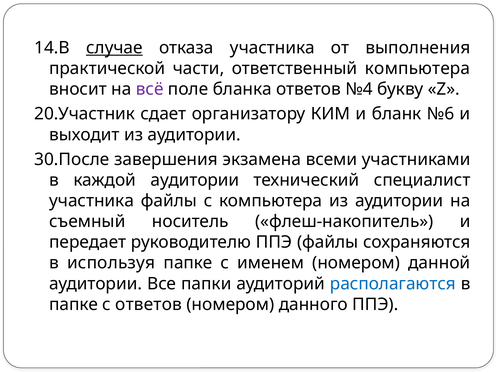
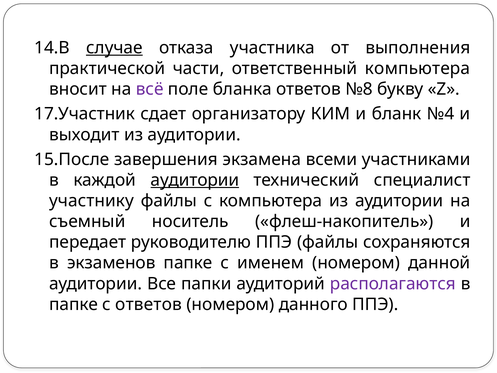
№4: №4 -> №8 (359, 89)
20.Участник: 20.Участник -> 17.Участник (85, 114)
№6: №6 -> №4 (441, 114)
30.После: 30.После -> 15.После (72, 159)
аудитории underline: none -> present (195, 180)
участника: участника -> участнику (92, 201)
используя: используя -> экзаменов (111, 263)
располагаются colour: blue -> purple (393, 283)
